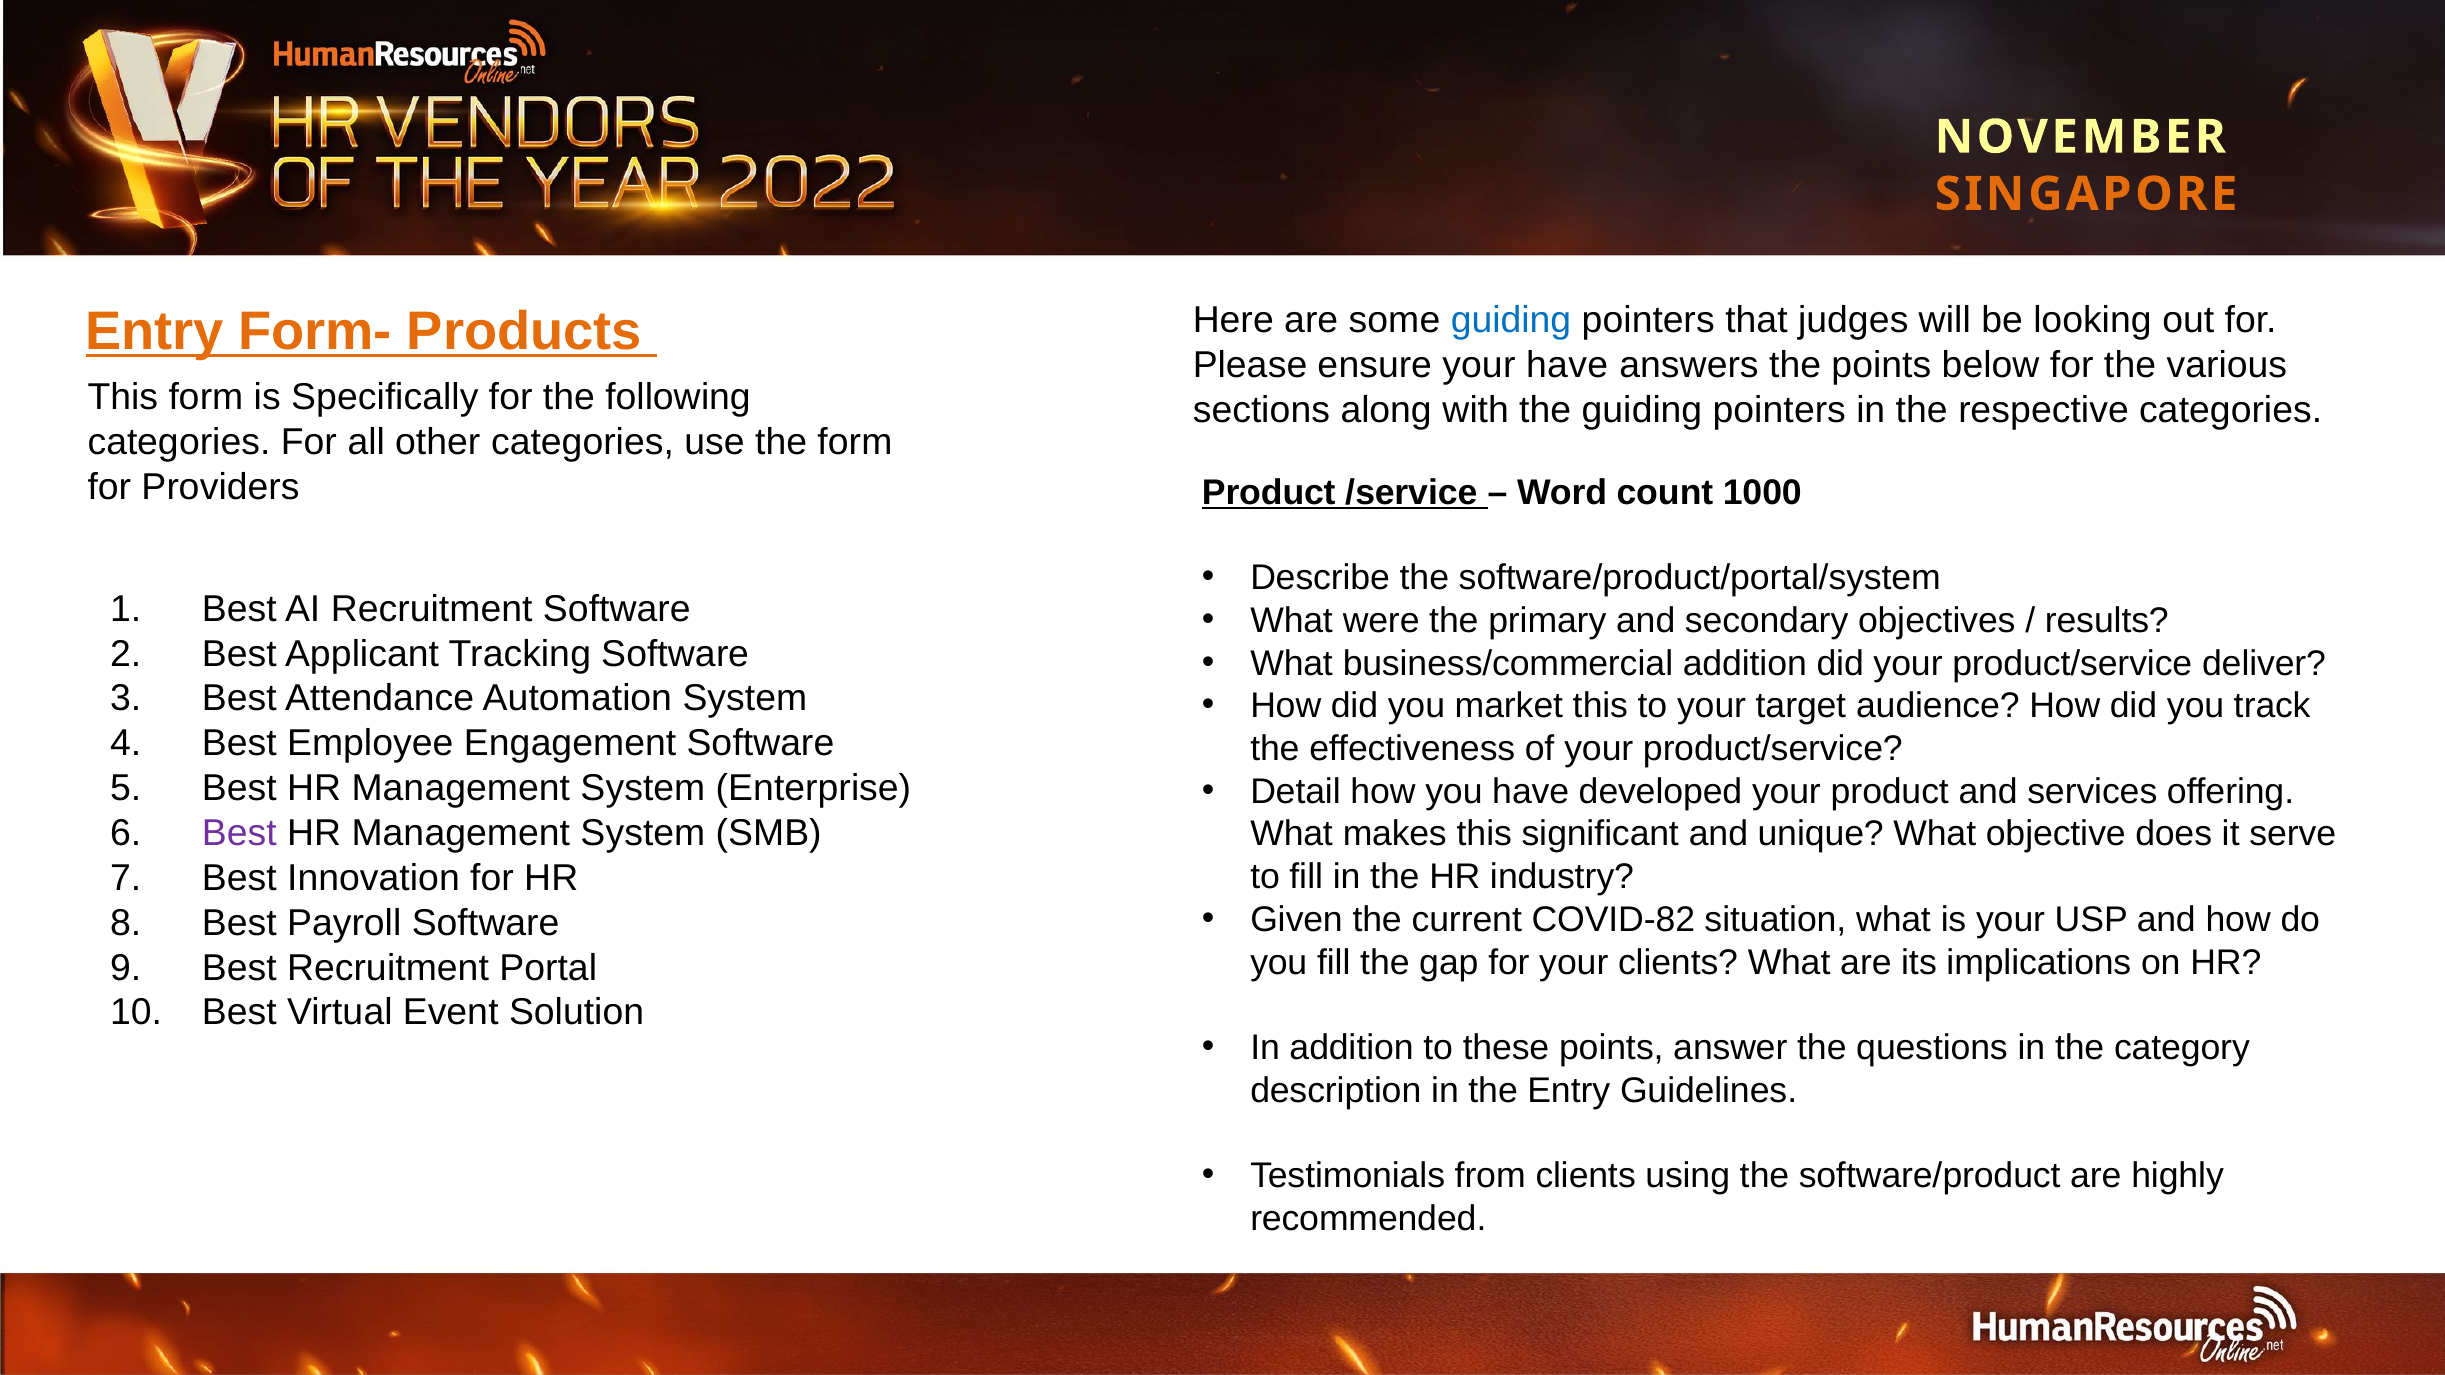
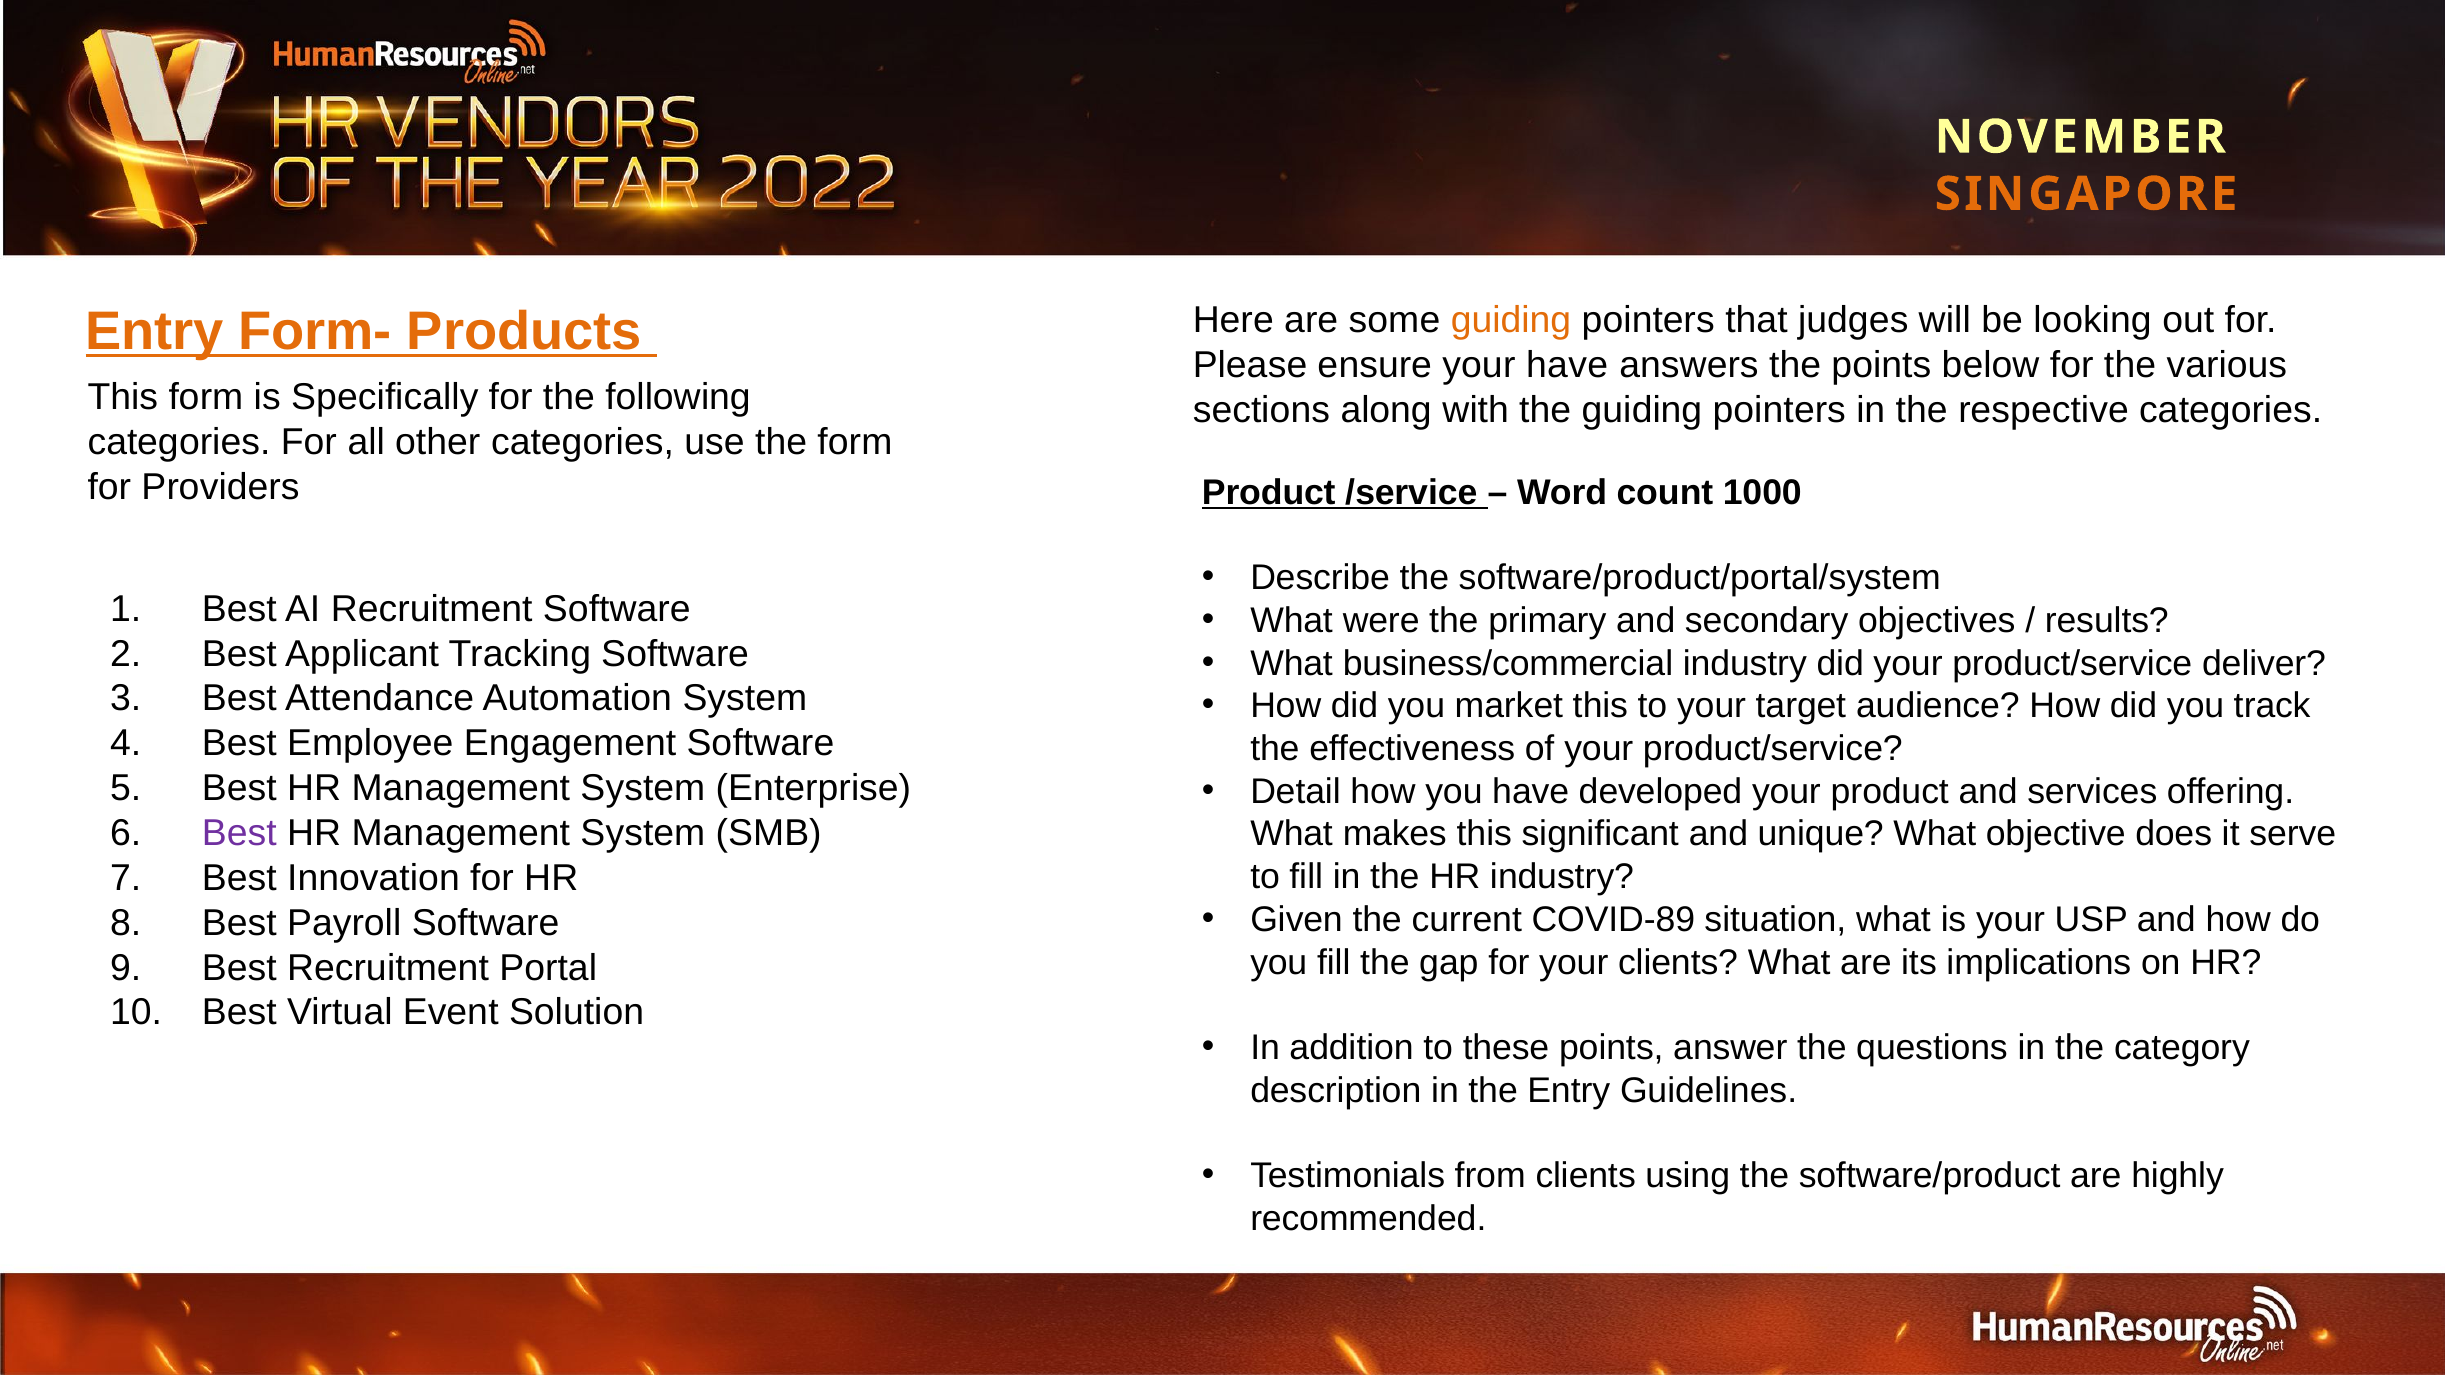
guiding colour: blue -> orange (1511, 320)
business/commercial addition: addition -> industry (1745, 664)
COVID-82: COVID-82 -> COVID-89 (1613, 920)
